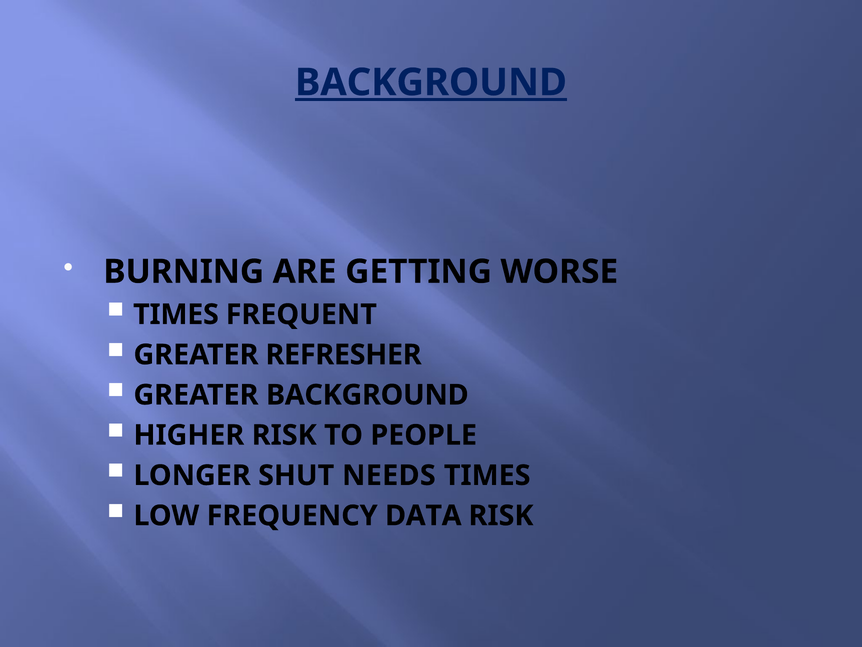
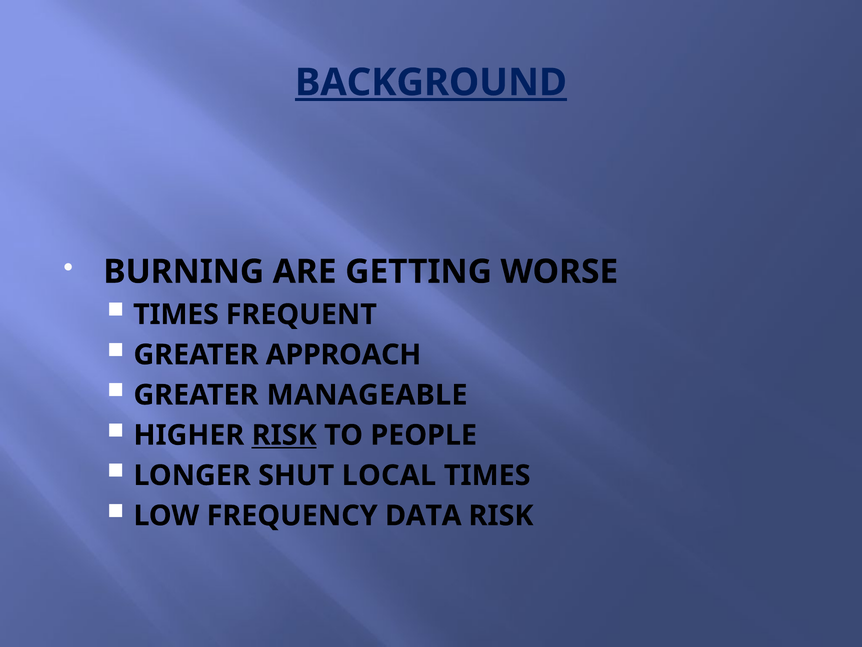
REFRESHER: REFRESHER -> APPROACH (344, 354)
GREATER BACKGROUND: BACKGROUND -> MANAGEABLE (367, 395)
RISK underline: none -> present (284, 435)
NEEDS: NEEDS -> LOCAL (389, 475)
